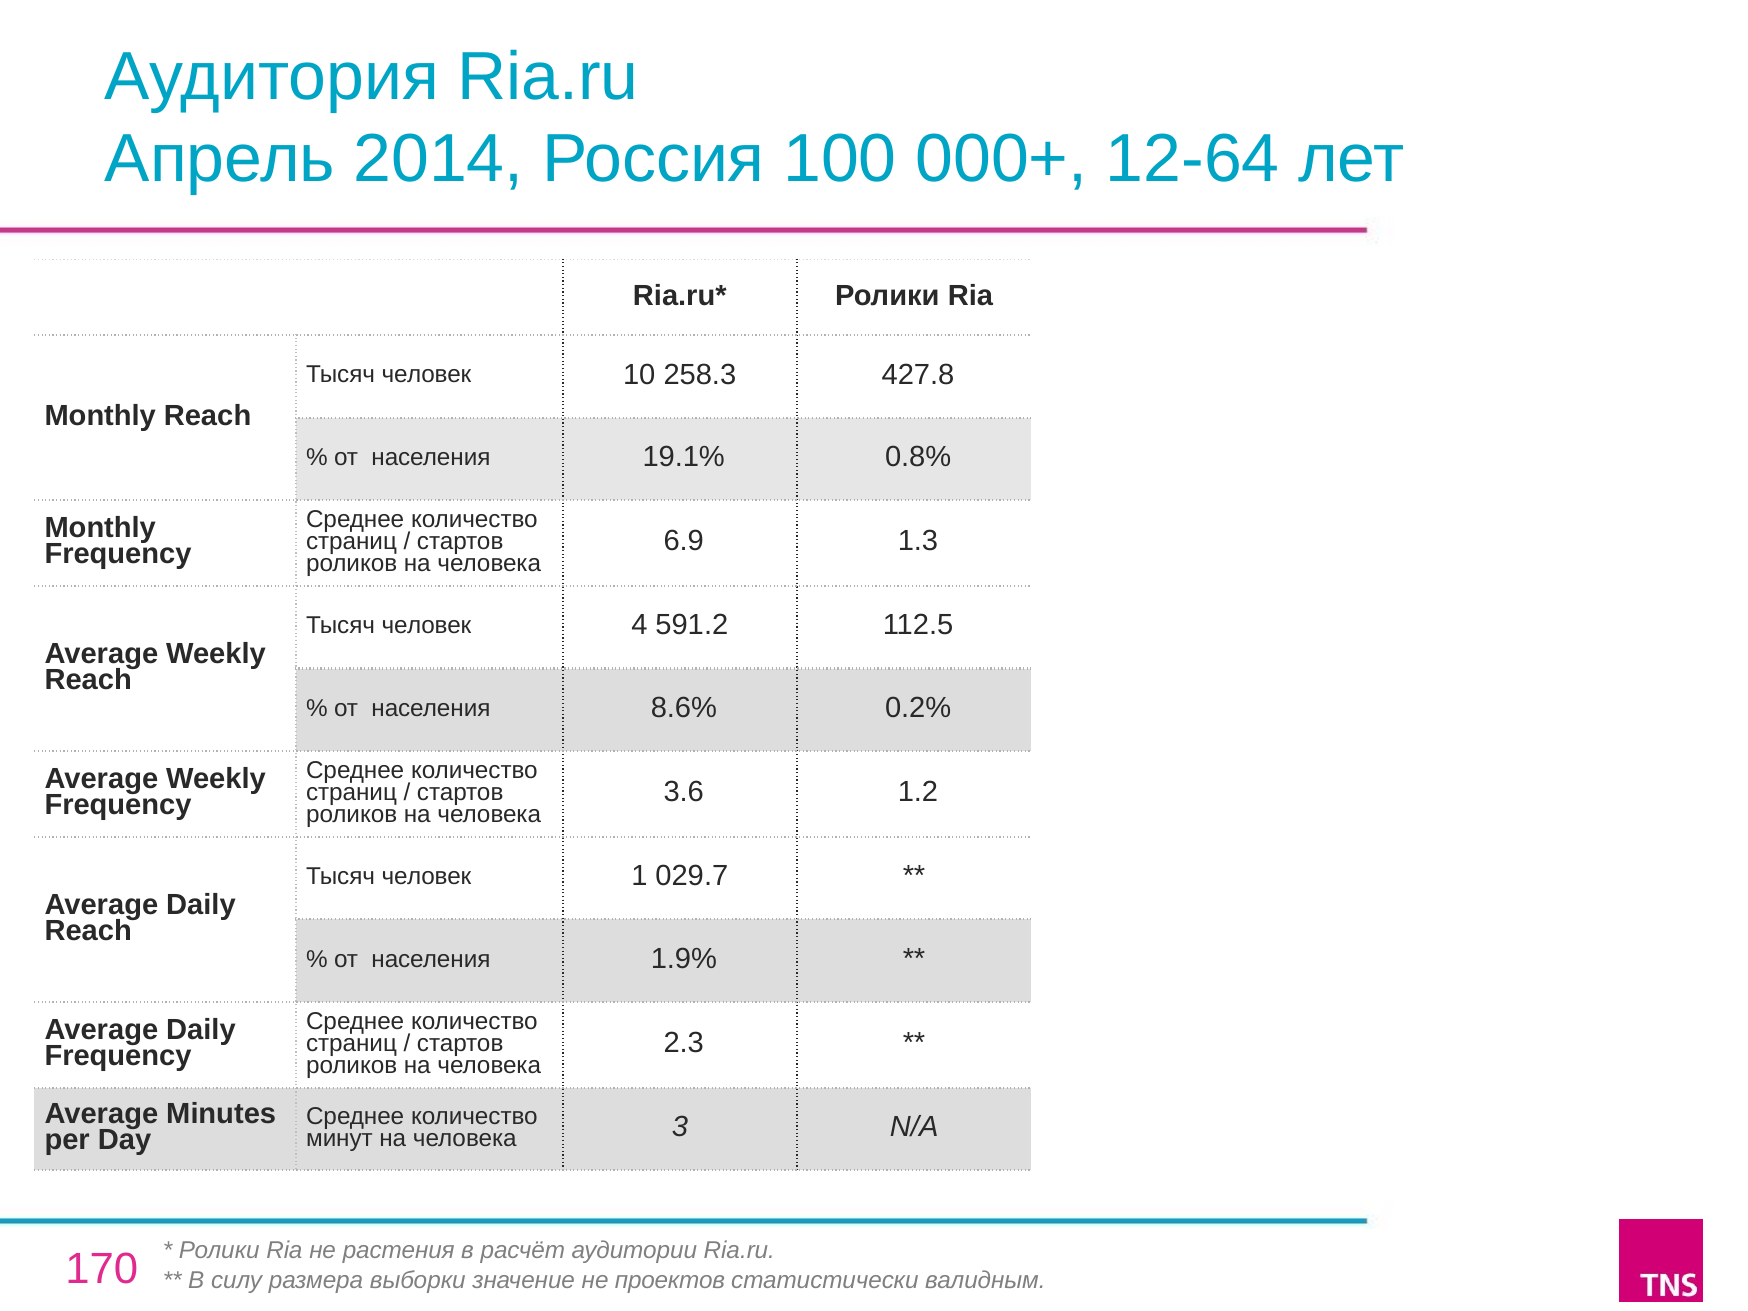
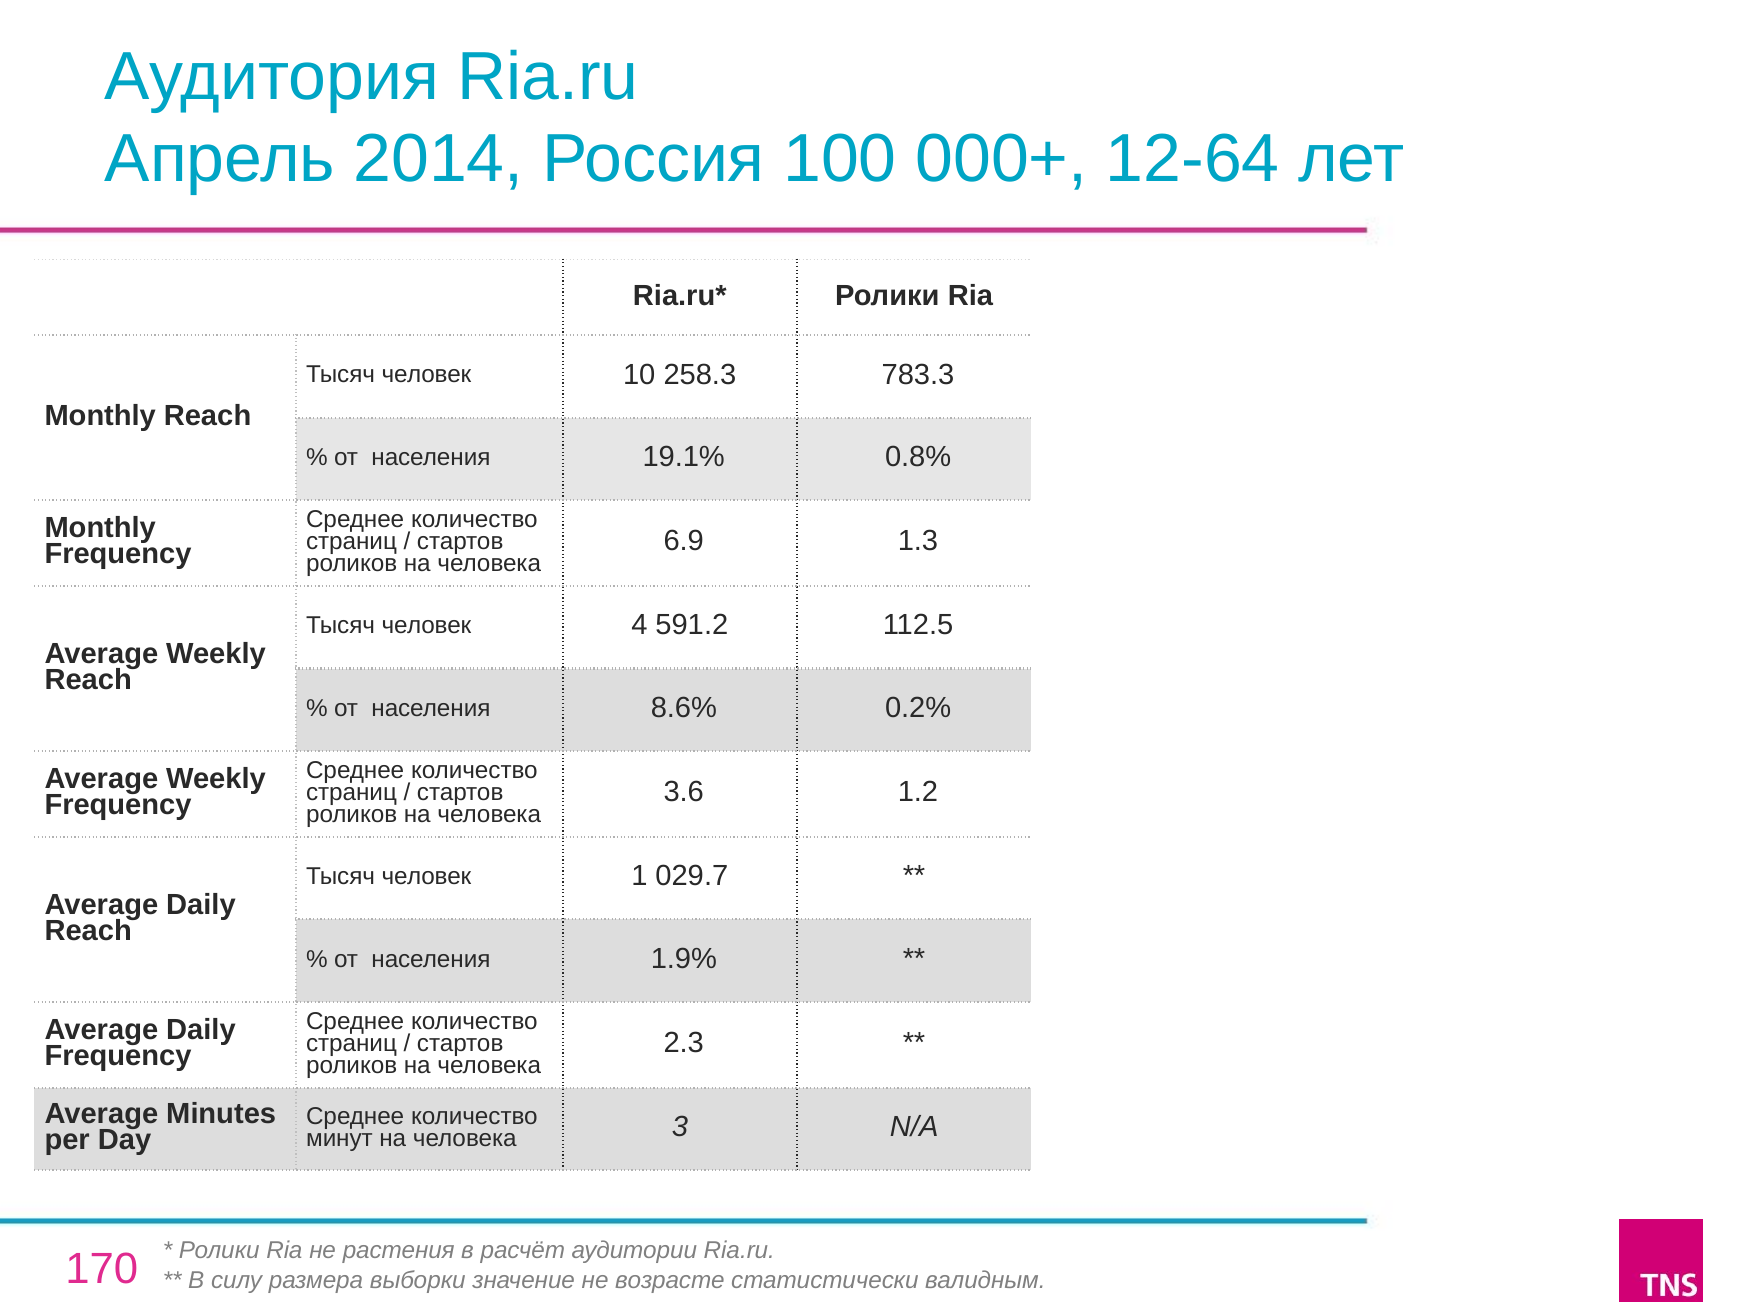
427.8: 427.8 -> 783.3 (918, 374)
проектов: проектов -> возрасте (670, 1280)
